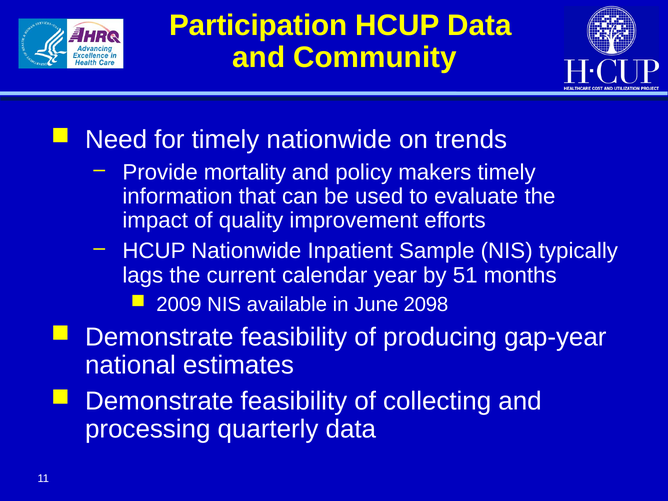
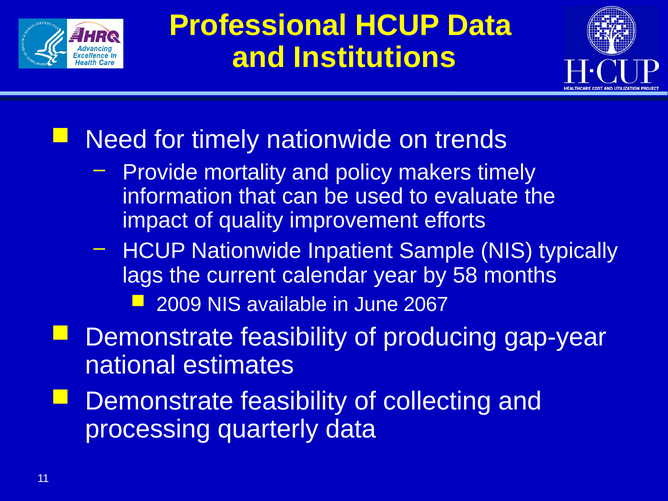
Participation: Participation -> Professional (258, 25)
Community: Community -> Institutions (375, 58)
51: 51 -> 58 (465, 275)
2098: 2098 -> 2067 (426, 304)
